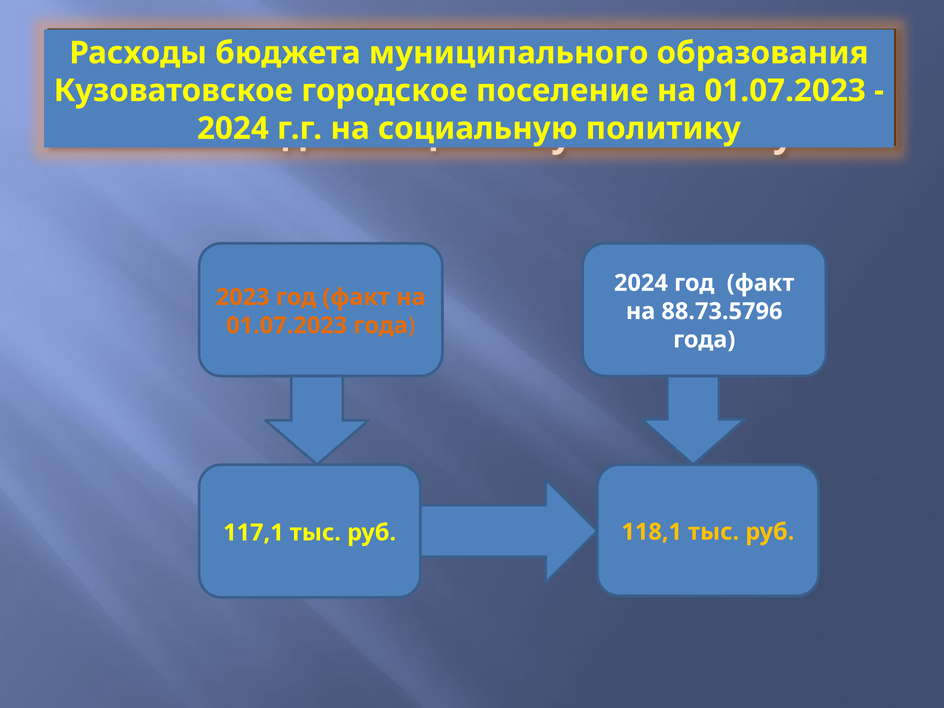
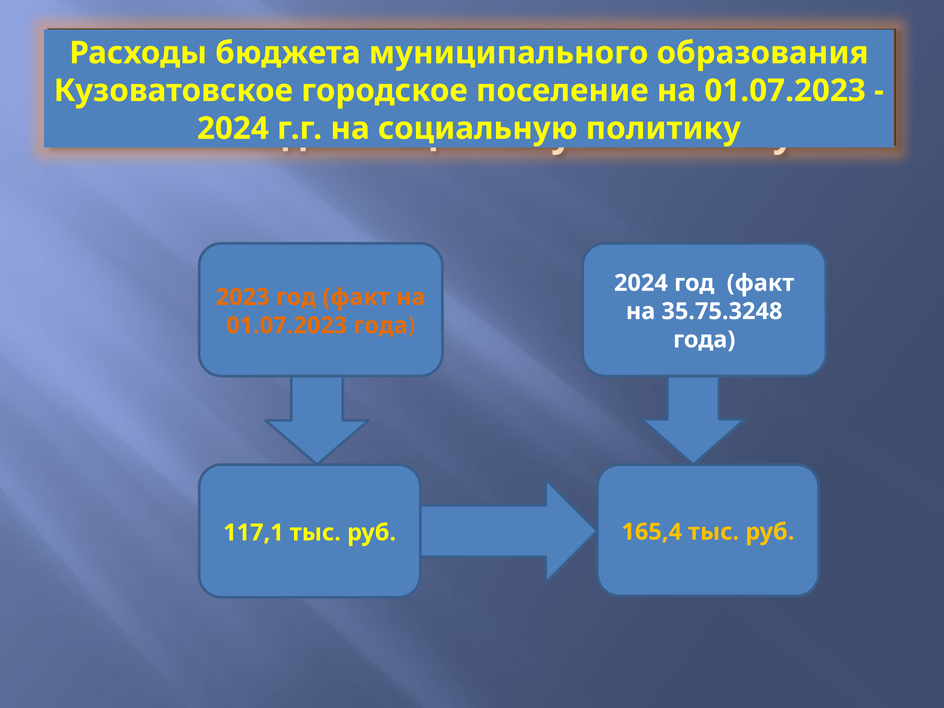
88.73.5796: 88.73.5796 -> 35.75.3248 (722, 311)
118,1: 118,1 -> 165,4 (652, 532)
